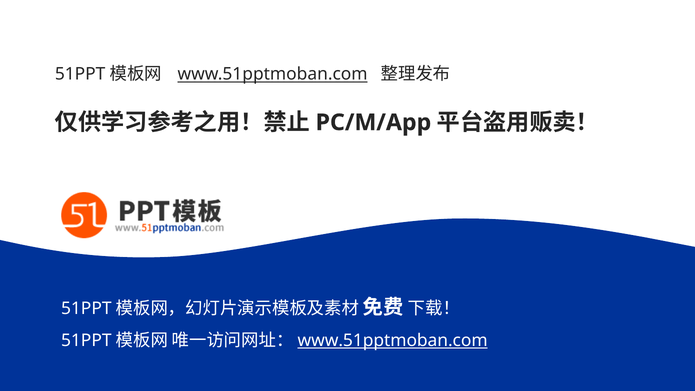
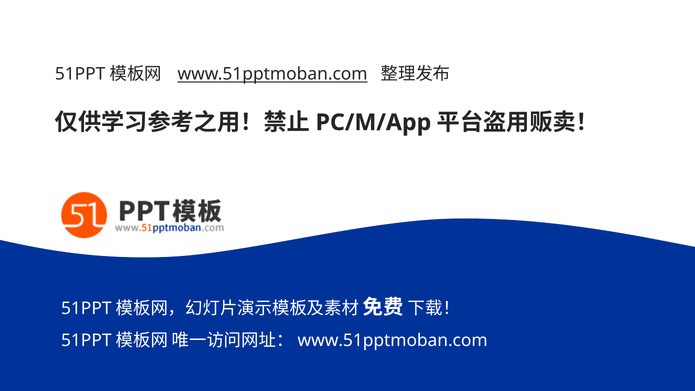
www.51pptmoban.com underline: present -> none (393, 340)
